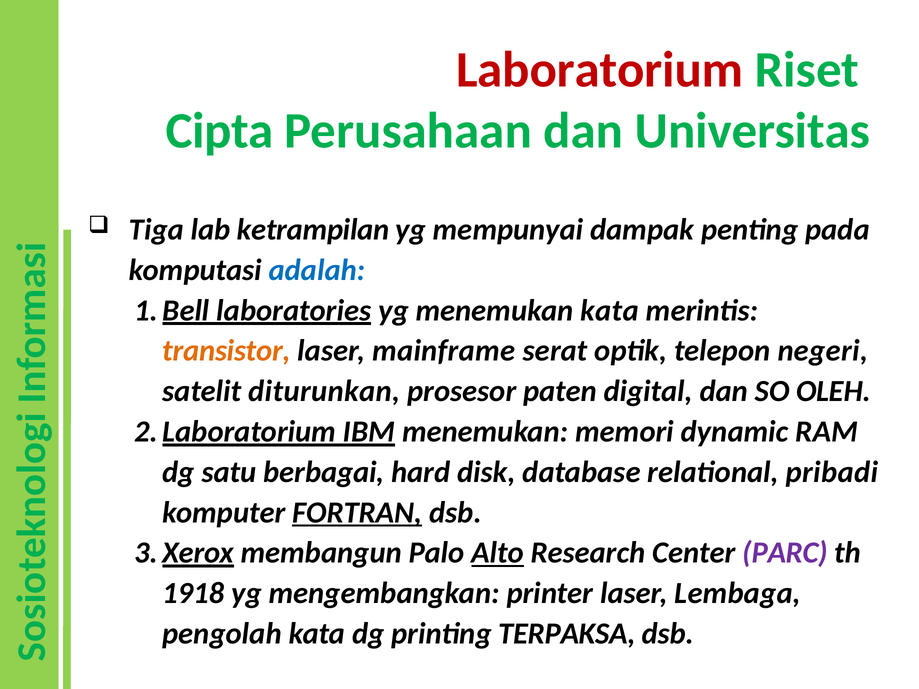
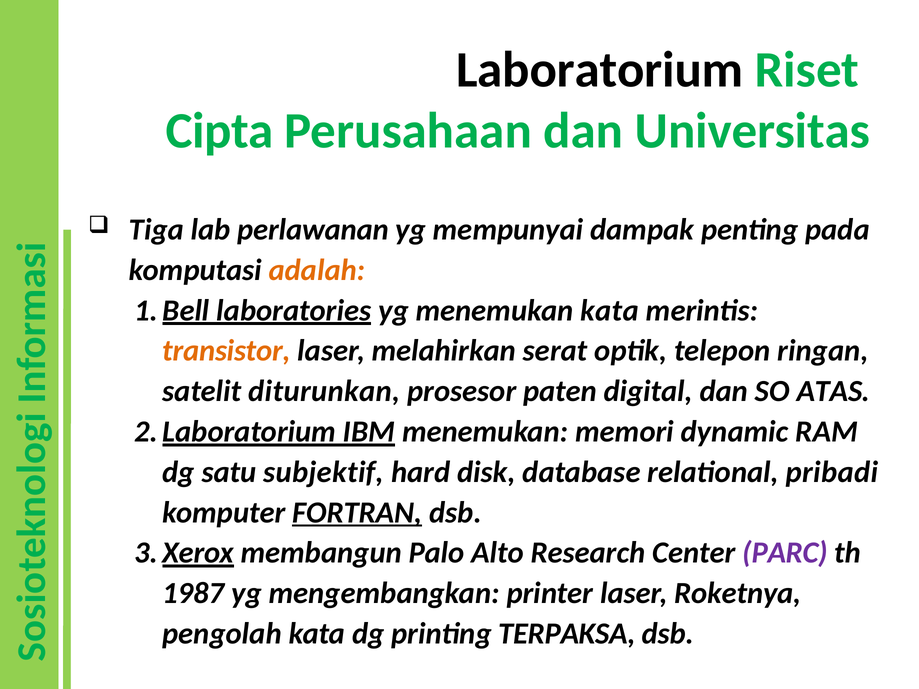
Laboratorium colour: red -> black (600, 70)
ketrampilan: ketrampilan -> perlawanan (313, 230)
adalah colour: blue -> orange (317, 270)
mainframe: mainframe -> melahirkan (444, 351)
negeri: negeri -> ringan (823, 351)
OLEH: OLEH -> ATAS (833, 391)
berbagai: berbagai -> subjektif (324, 472)
Alto underline: present -> none (498, 553)
1918: 1918 -> 1987 (193, 593)
Lembaga: Lembaga -> Roketnya (738, 593)
